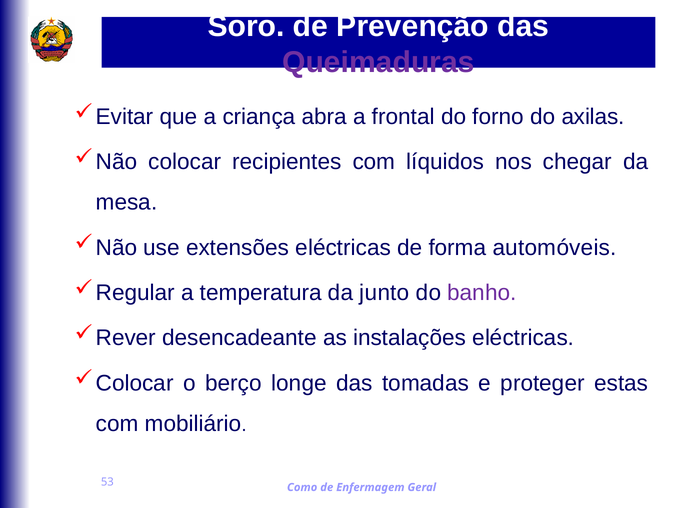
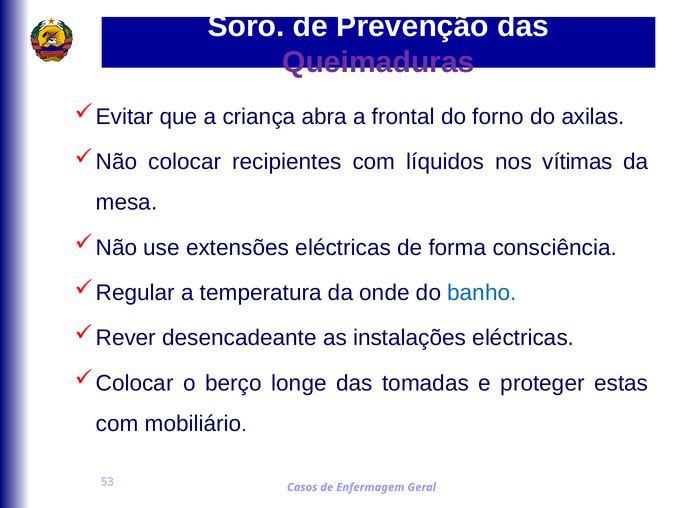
chegar: chegar -> vítimas (578, 162)
automóveis: automóveis -> consciência (555, 248)
junto: junto -> onde (385, 293)
banho colour: purple -> blue (482, 293)
Como: Como -> Casos (302, 488)
